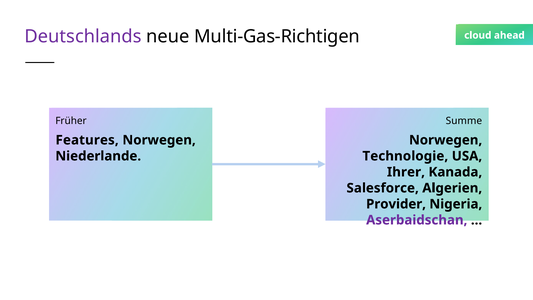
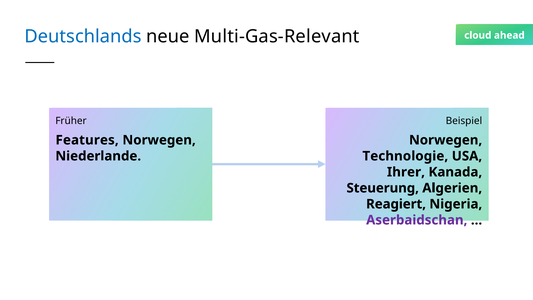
Deutschlands colour: purple -> blue (83, 37)
Multi-Gas-Richtigen: Multi-Gas-Richtigen -> Multi-Gas-Relevant (277, 37)
Summe: Summe -> Beispiel (464, 121)
Salesforce: Salesforce -> Steuerung (383, 188)
Provider: Provider -> Reagiert (396, 204)
